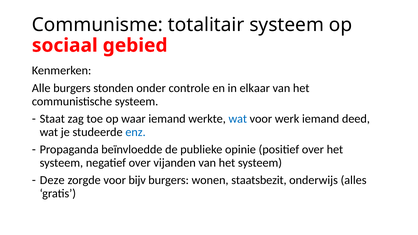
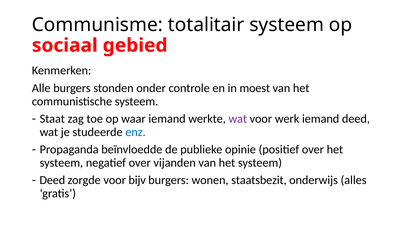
elkaar: elkaar -> moest (255, 88)
wat colour: blue -> purple (238, 119)
Deze: Deze -> Deed (52, 180)
